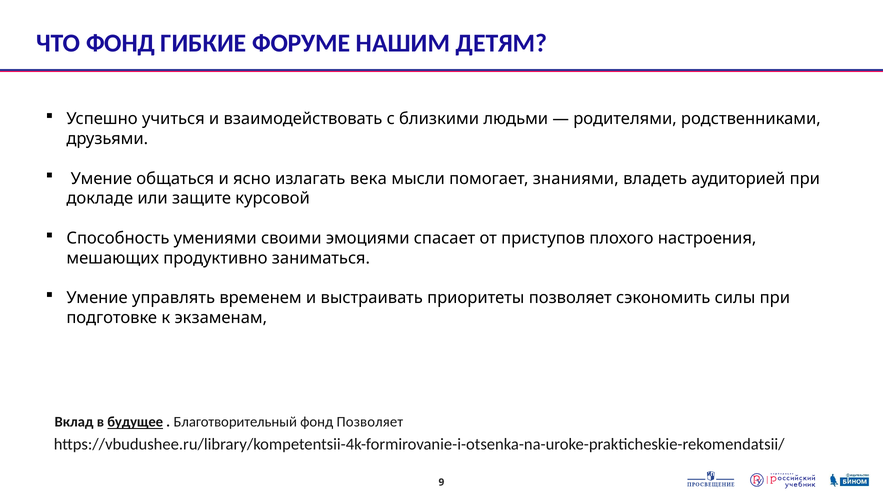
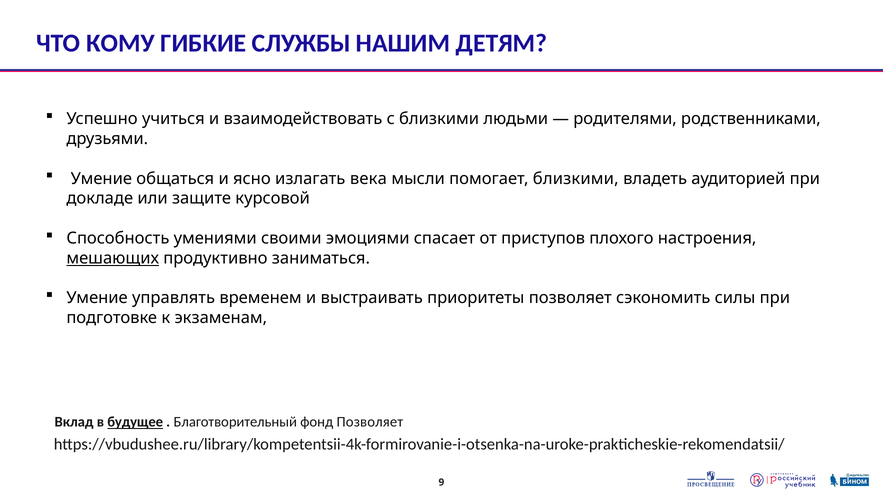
ЧТО ФОНД: ФОНД -> КОМУ (120, 43)
ФОРУМЕ: ФОРУМЕ -> СЛУЖБЫ (301, 43)
помогает знаниями: знаниями -> близкими (576, 179)
мешающих underline: none -> present (113, 258)
